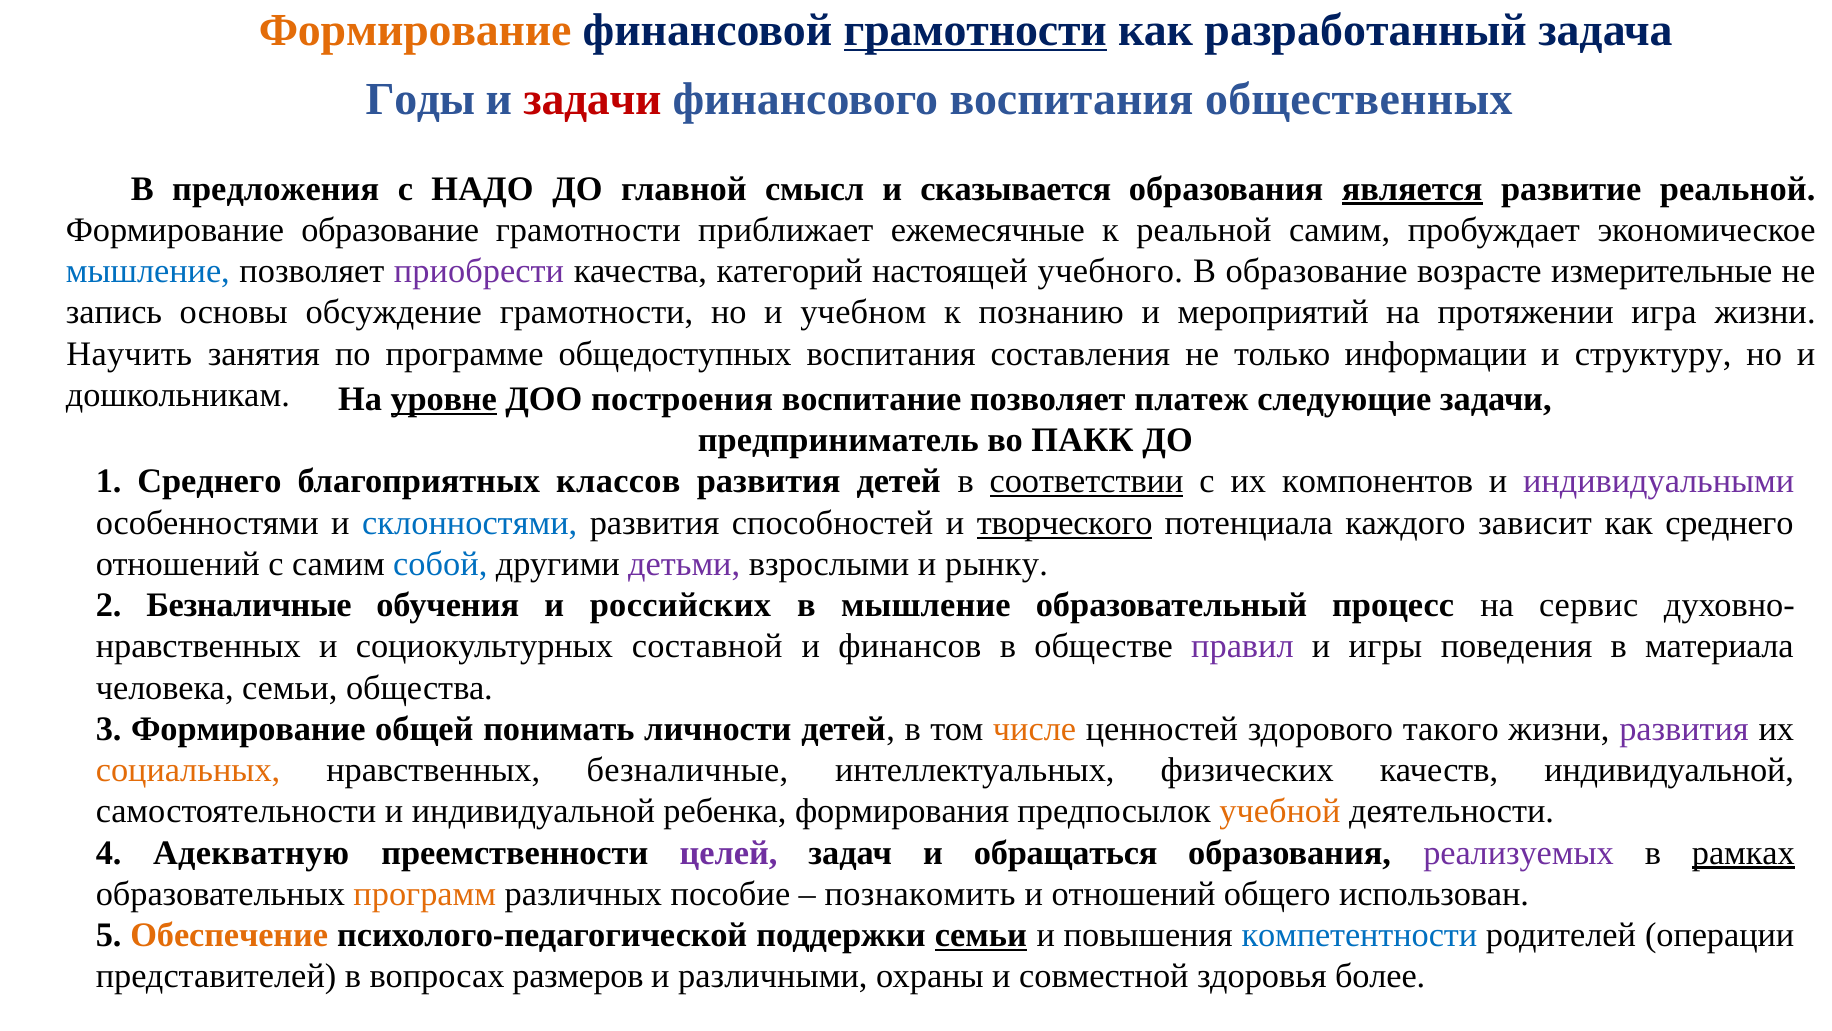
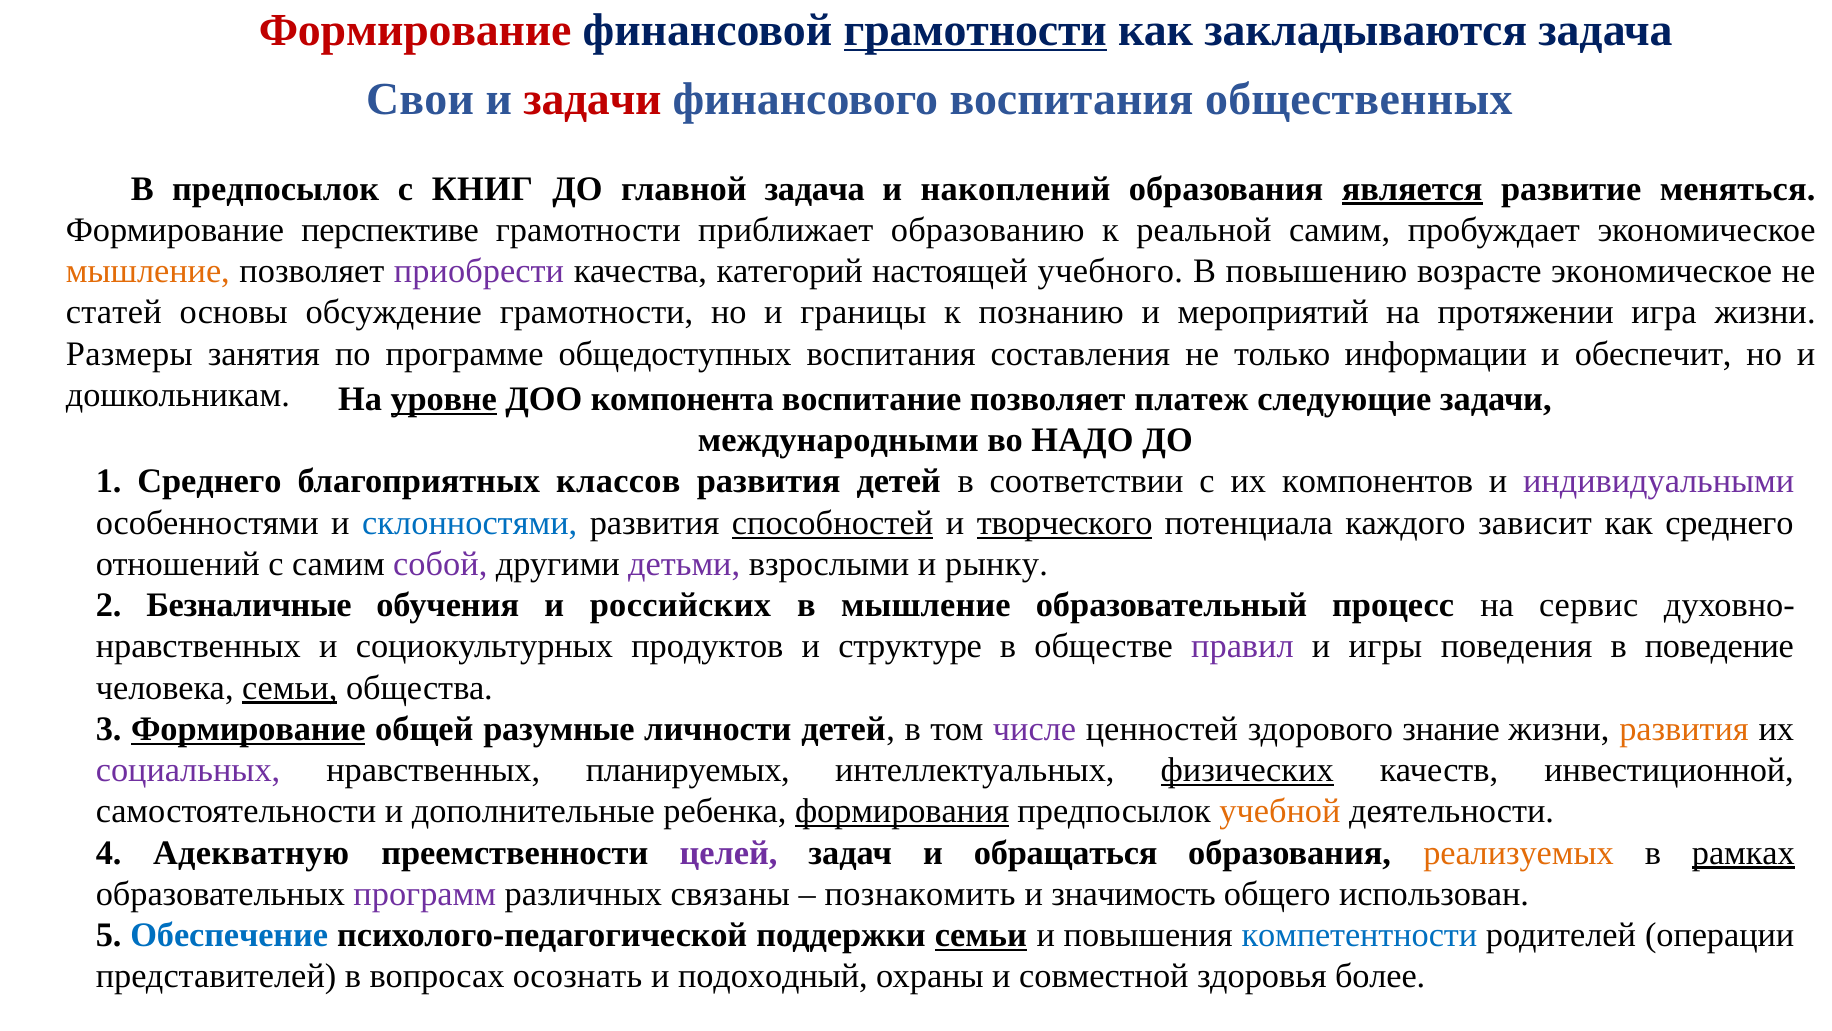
Формирование colour: orange -> red (415, 30)
разработанный: разработанный -> закладываются (1366, 30)
Годы: Годы -> Свои (420, 100)
В предложения: предложения -> предпосылок (276, 189)
НАДО: НАДО -> КНИГ (482, 189)
главной смысл: смысл -> задача (815, 189)
сказывается: сказывается -> накоплений (1016, 189)
развитие реальной: реальной -> меняться (1738, 189)
Формирование образование: образование -> перспективе (390, 230)
ежемесячные: ежемесячные -> образованию (988, 230)
мышление colour: blue -> orange (148, 271)
В образование: образование -> повышению (1316, 271)
возрасте измерительные: измерительные -> экономическое (1662, 271)
запись: запись -> статей (114, 312)
учебном: учебном -> границы (863, 312)
Научить: Научить -> Размеры (129, 354)
структуру: структуру -> обеспечит (1653, 354)
построения: построения -> компонента (682, 399)
предприниматель: предприниматель -> международными (838, 440)
ПАКК: ПАКК -> НАДО (1083, 440)
соответствии underline: present -> none (1087, 481)
способностей underline: none -> present (833, 523)
собой colour: blue -> purple (440, 564)
составной: составной -> продуктов (707, 646)
финансов: финансов -> структуре (910, 646)
материала: материала -> поведение (1719, 646)
семьи underline: none -> present (290, 687)
Формирование underline: none -> present (248, 729)
понимать: понимать -> разумные (559, 729)
числе colour: orange -> purple (1035, 729)
такого: такого -> знание (1451, 729)
развития colour: purple -> orange (1684, 729)
социальных colour: orange -> purple (188, 770)
нравственных безналичные: безналичные -> планируемых (688, 770)
физических underline: none -> present (1247, 770)
качеств индивидуальной: индивидуальной -> инвестиционной (1669, 770)
и индивидуальной: индивидуальной -> дополнительные (533, 811)
формирования underline: none -> present (902, 811)
реализуемых colour: purple -> orange (1518, 852)
программ colour: orange -> purple (425, 893)
пособие: пособие -> связаны (730, 893)
и отношений: отношений -> значимость (1134, 893)
Обеспечение colour: orange -> blue (229, 935)
размеров: размеров -> осознать (578, 976)
различными: различными -> подоходный (773, 976)
